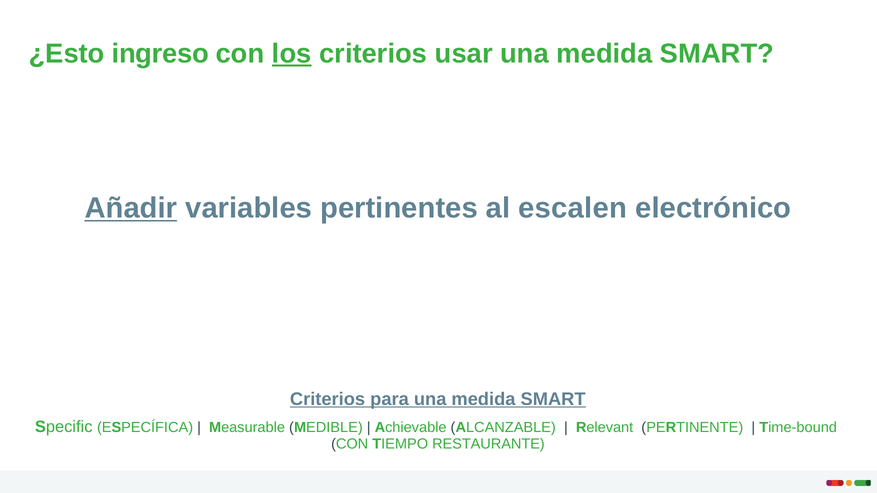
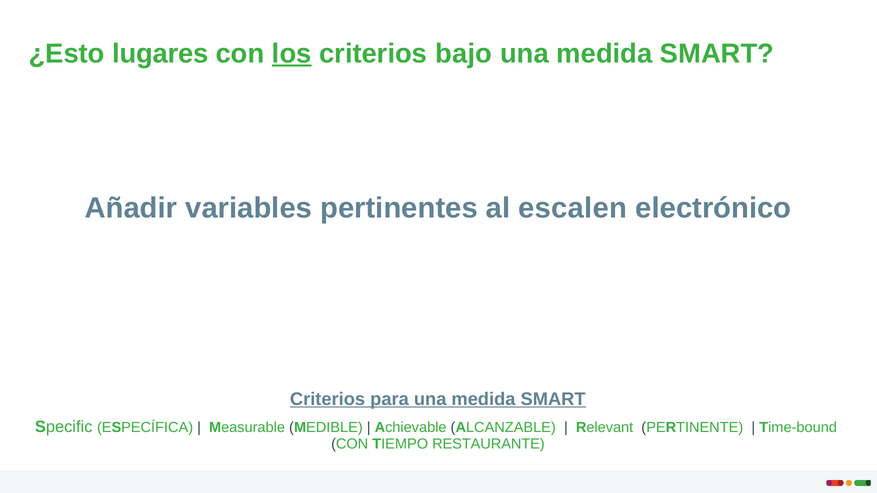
ingreso: ingreso -> lugares (160, 54)
usar: usar -> bajo (464, 54)
Añadir underline: present -> none (131, 208)
